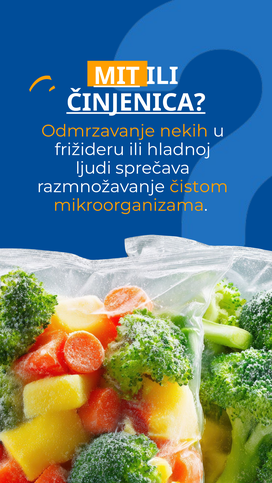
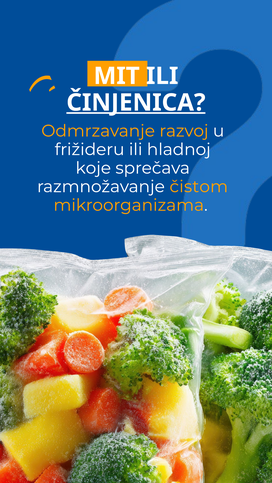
MIT underline: present -> none (117, 76)
nekih: nekih -> razvoj (184, 131)
ljudi: ljudi -> koje (93, 168)
